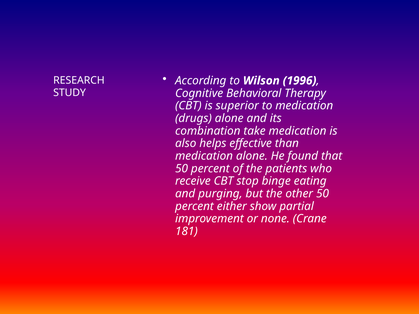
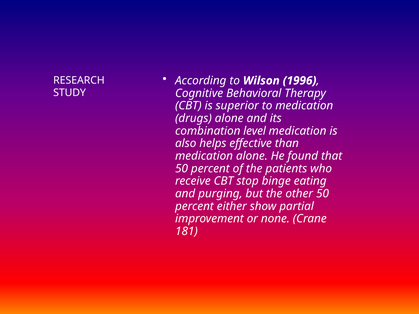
take: take -> level (255, 131)
